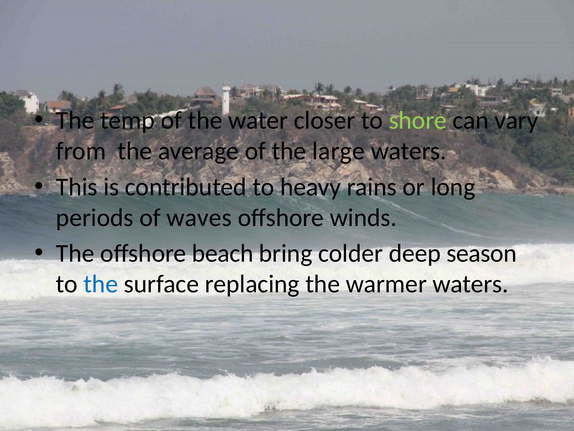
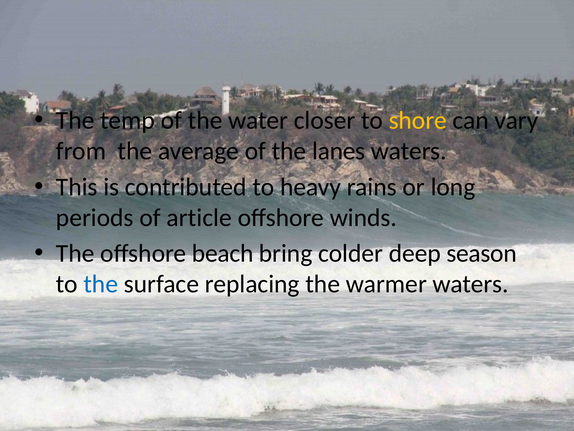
shore colour: light green -> yellow (418, 120)
large: large -> lanes (339, 151)
waves: waves -> article (199, 217)
